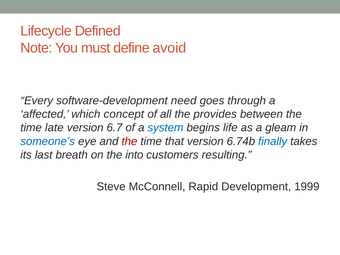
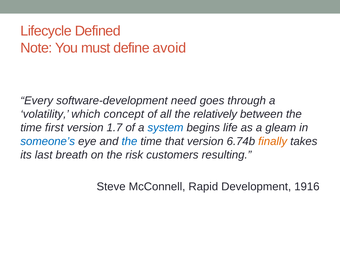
affected: affected -> volatility (45, 114)
provides: provides -> relatively (215, 114)
late: late -> first (54, 128)
6.7: 6.7 -> 1.7 (114, 128)
the colour: red -> blue (129, 141)
finally colour: blue -> orange (273, 141)
into: into -> risk (134, 155)
1999: 1999 -> 1916 (307, 187)
